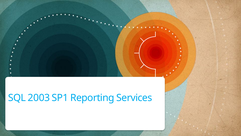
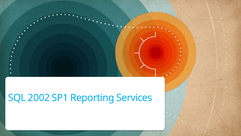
2003: 2003 -> 2002 (39, 97)
